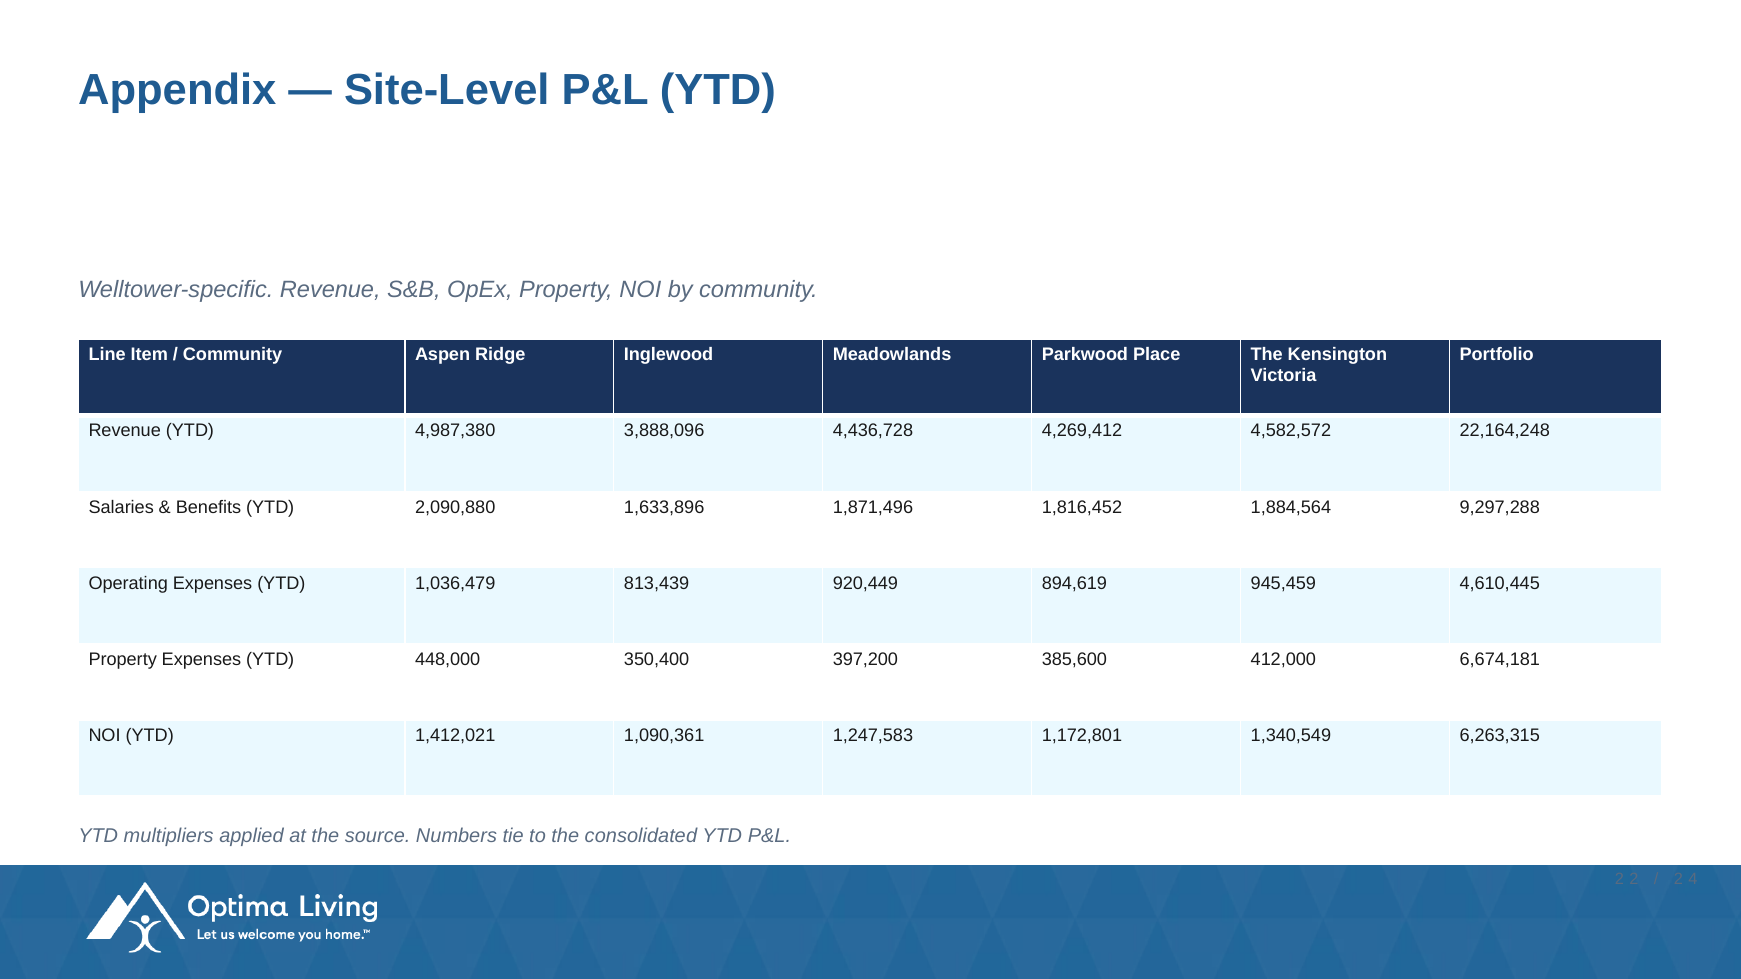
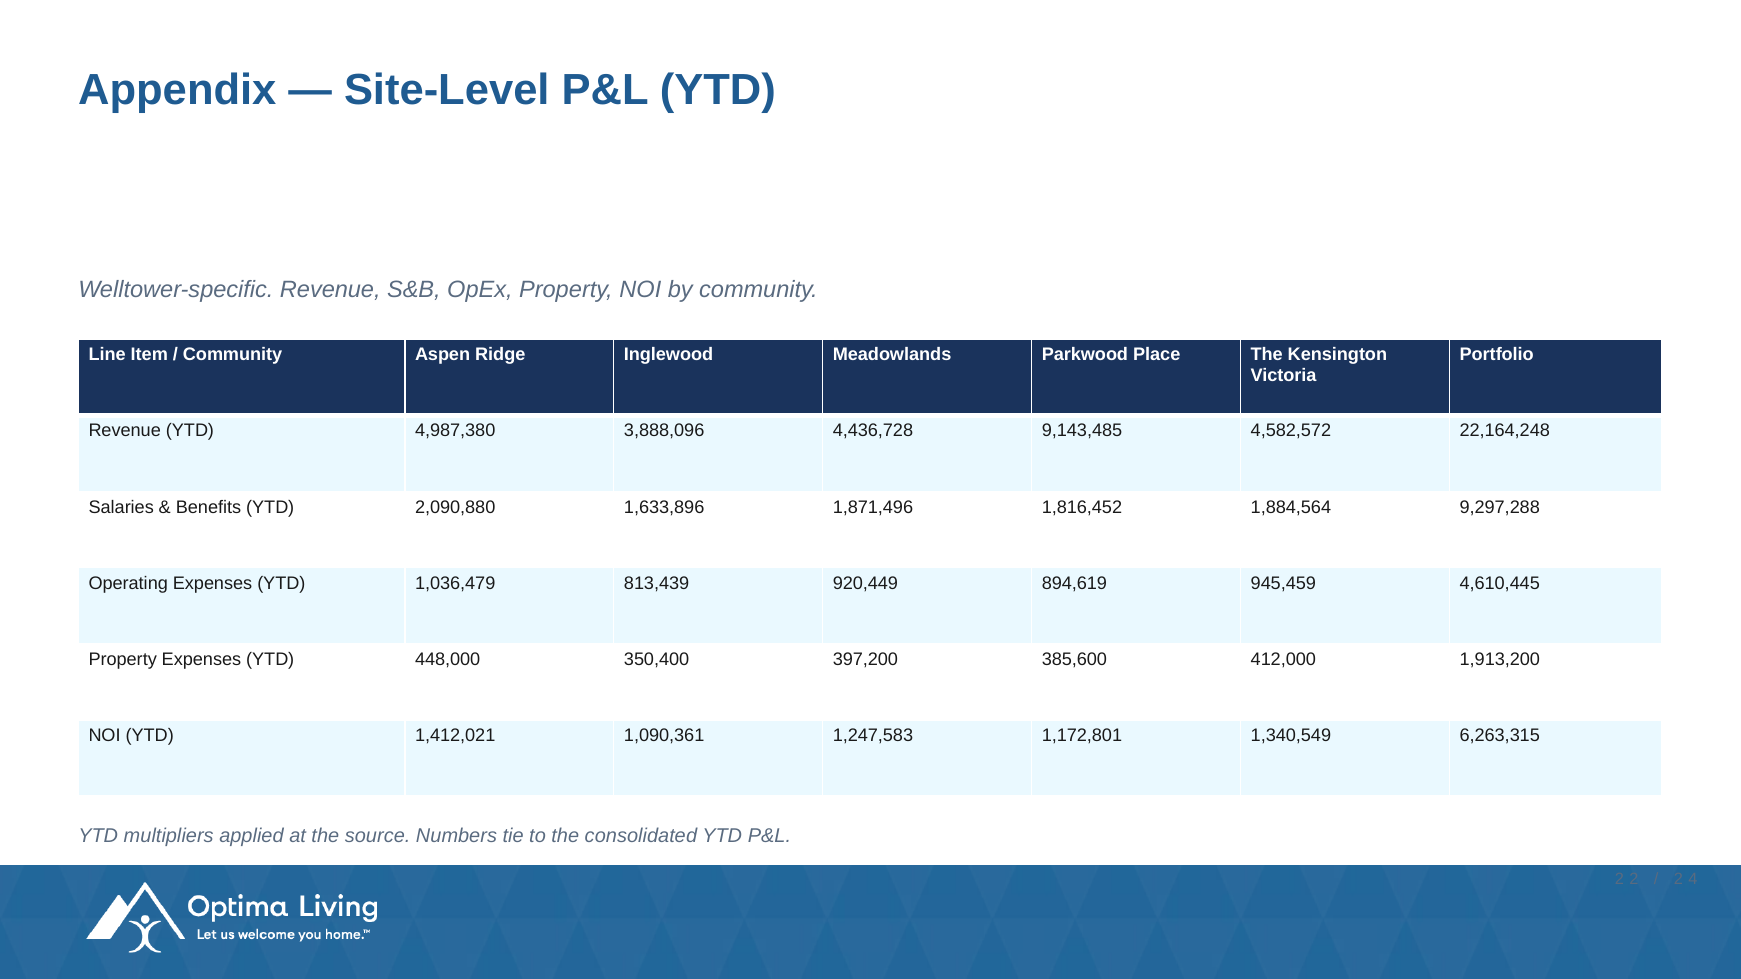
4,269,412: 4,269,412 -> 9,143,485 (1082, 431)
6,674,181: 6,674,181 -> 1,913,200 (1500, 660)
